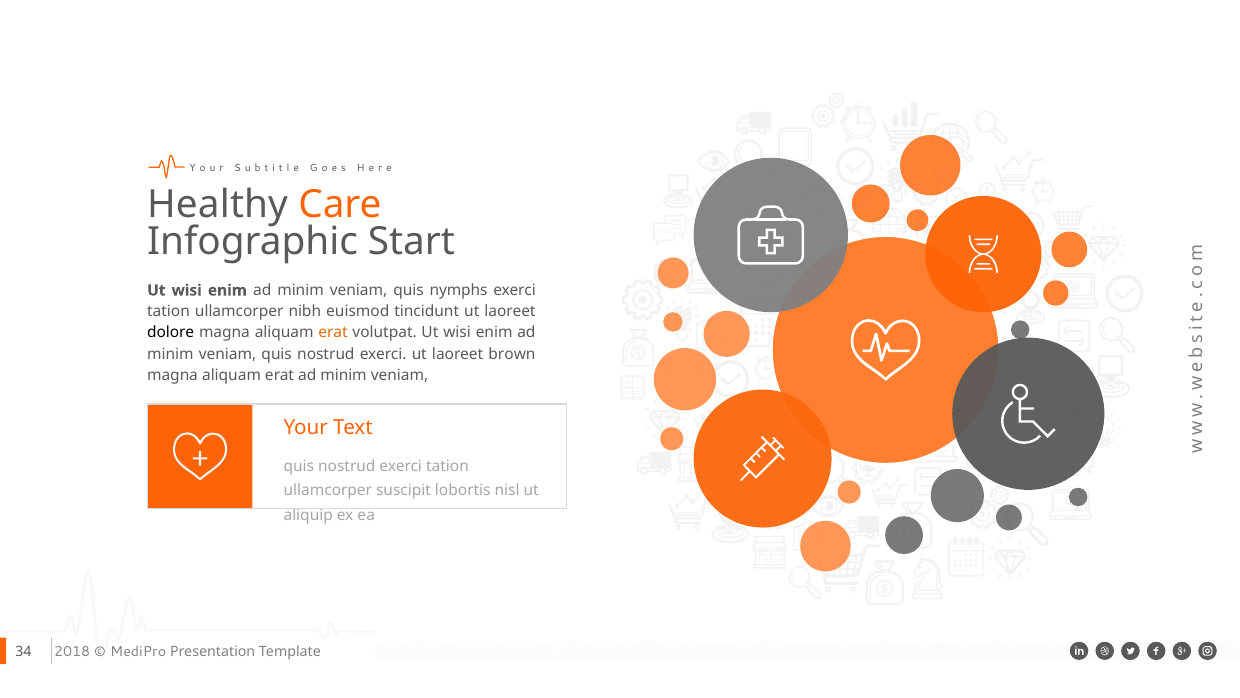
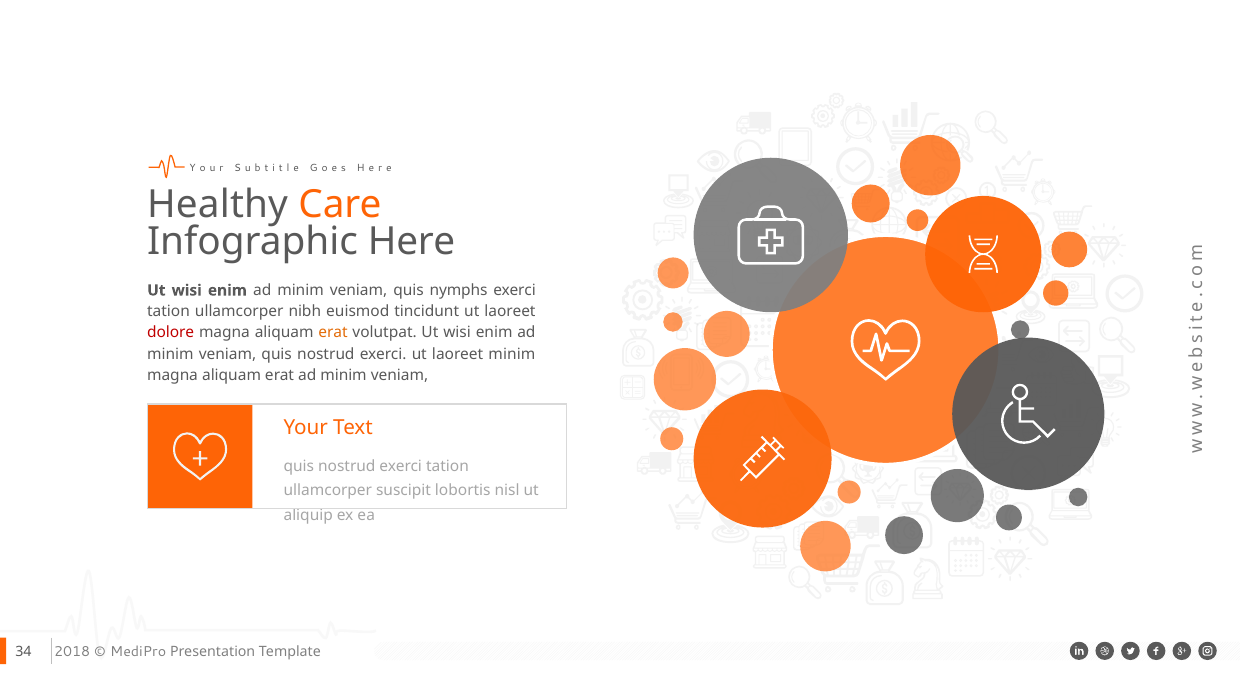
Start: Start -> Here (412, 241)
dolore colour: black -> red (171, 333)
laoreet brown: brown -> minim (512, 354)
